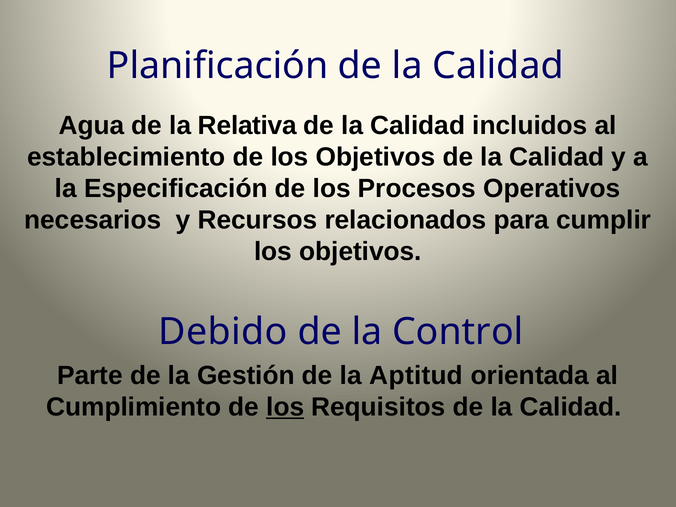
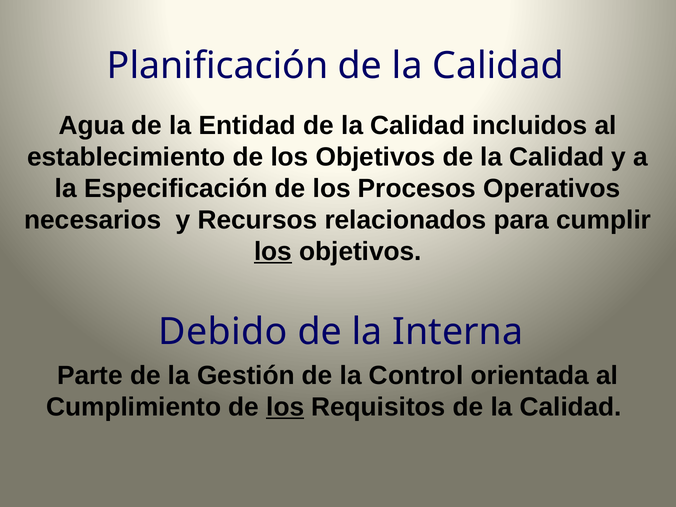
Relativa: Relativa -> Entidad (247, 125)
los underline: none -> present (273, 252)
Control: Control -> Interna (458, 332)
Aptitud: Aptitud -> Control (416, 376)
